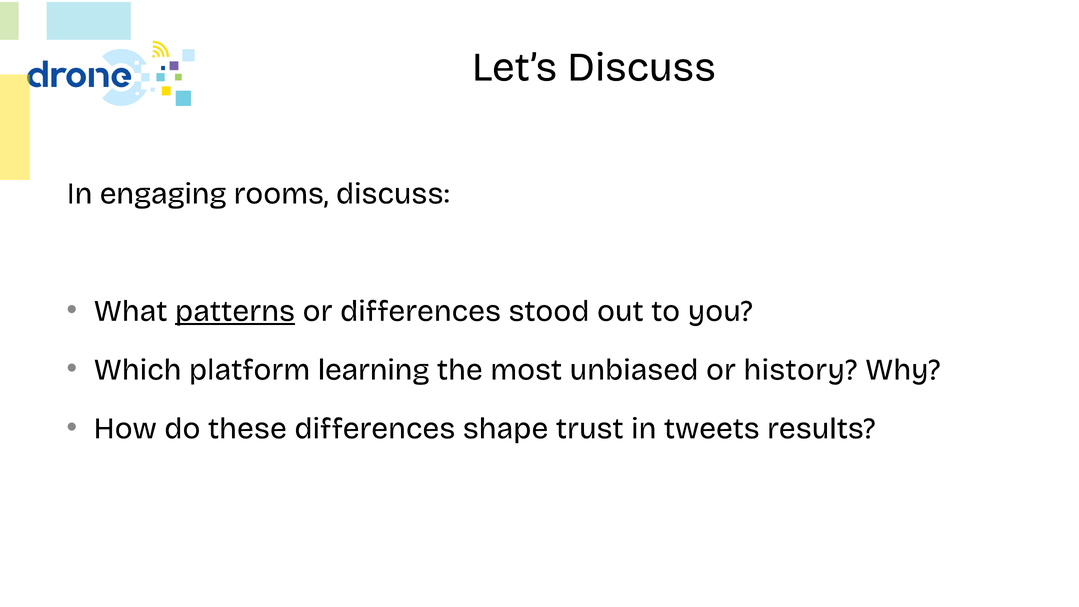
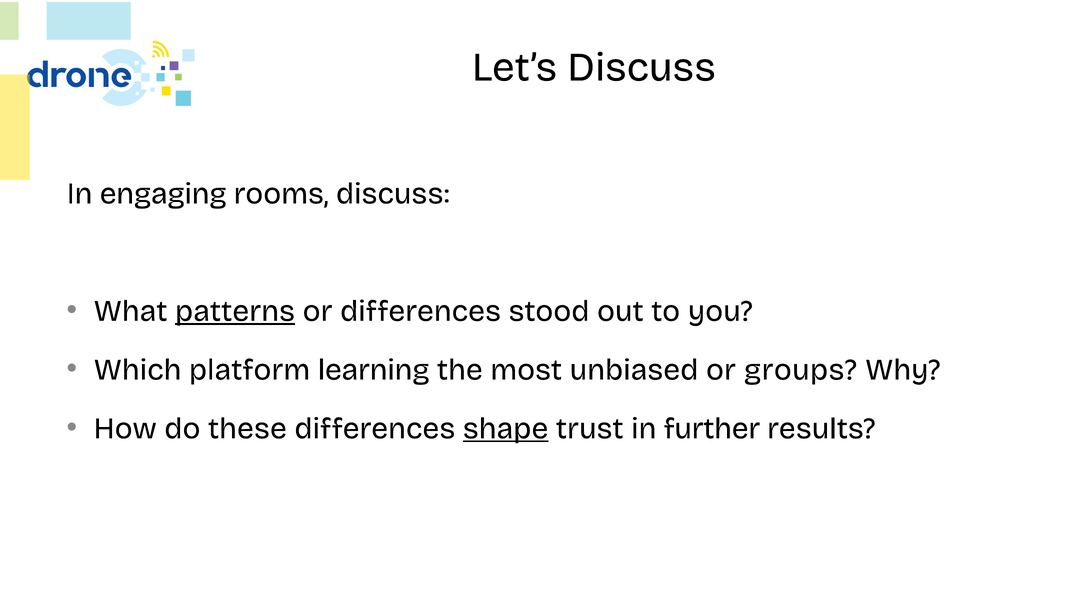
history: history -> groups (800, 370)
shape underline: none -> present (506, 428)
tweets: tweets -> further (712, 428)
